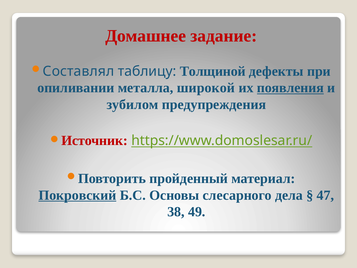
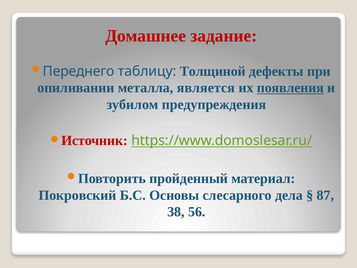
Составлял: Составлял -> Переднего (79, 71)
широкой: широкой -> является (206, 88)
Покровский underline: present -> none (77, 195)
47: 47 -> 87 (325, 195)
49: 49 -> 56 (197, 212)
